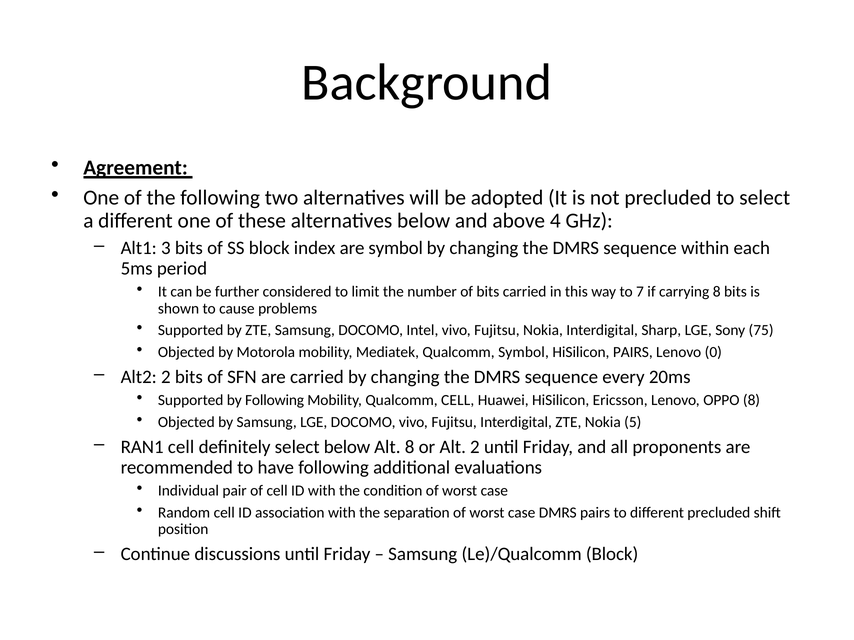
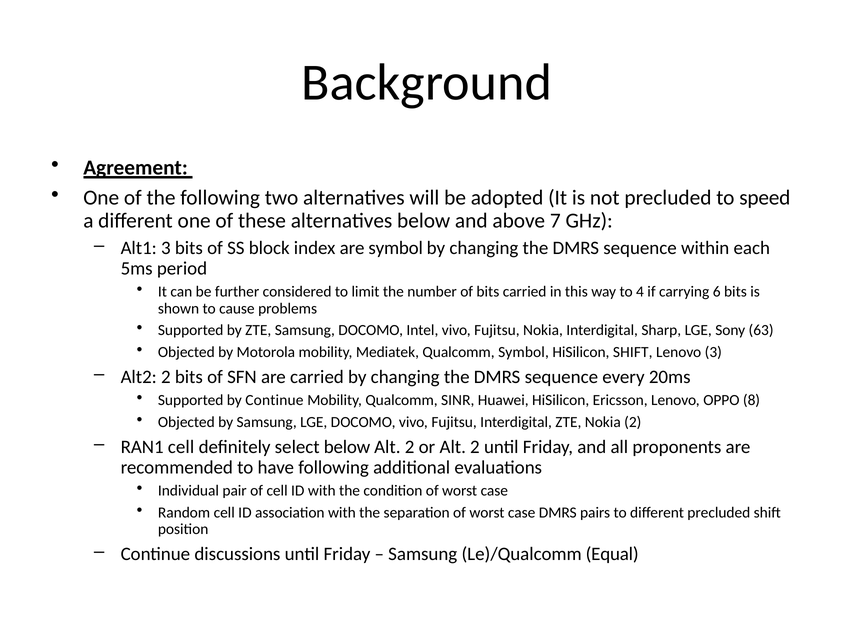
to select: select -> speed (765, 198)
4: 4 -> 7 (555, 221)
7: 7 -> 4 (640, 292)
carrying 8: 8 -> 6 (717, 292)
75: 75 -> 63 (761, 331)
HiSilicon PAIRS: PAIRS -> SHIFT (633, 352)
Lenovo 0: 0 -> 3 (713, 352)
by Following: Following -> Continue (274, 401)
Qualcomm CELL: CELL -> SINR (458, 401)
Nokia 5: 5 -> 2 (633, 422)
8: 8 -> 2 (410, 447)
Le)/Qualcomm Block: Block -> Equal (612, 555)
